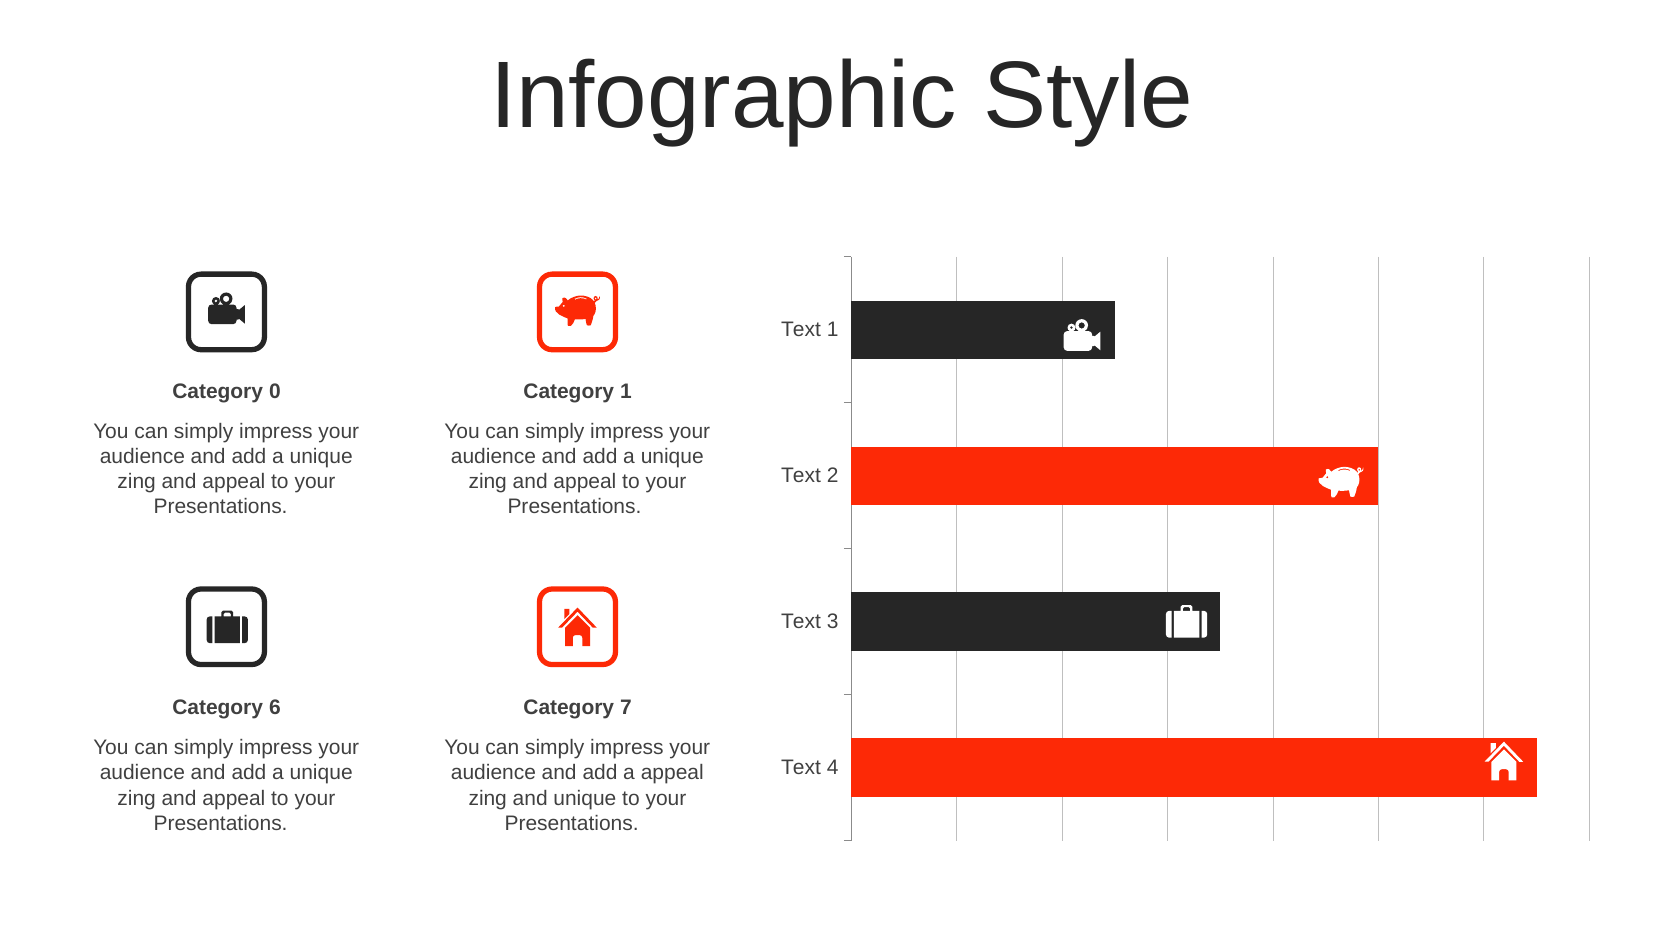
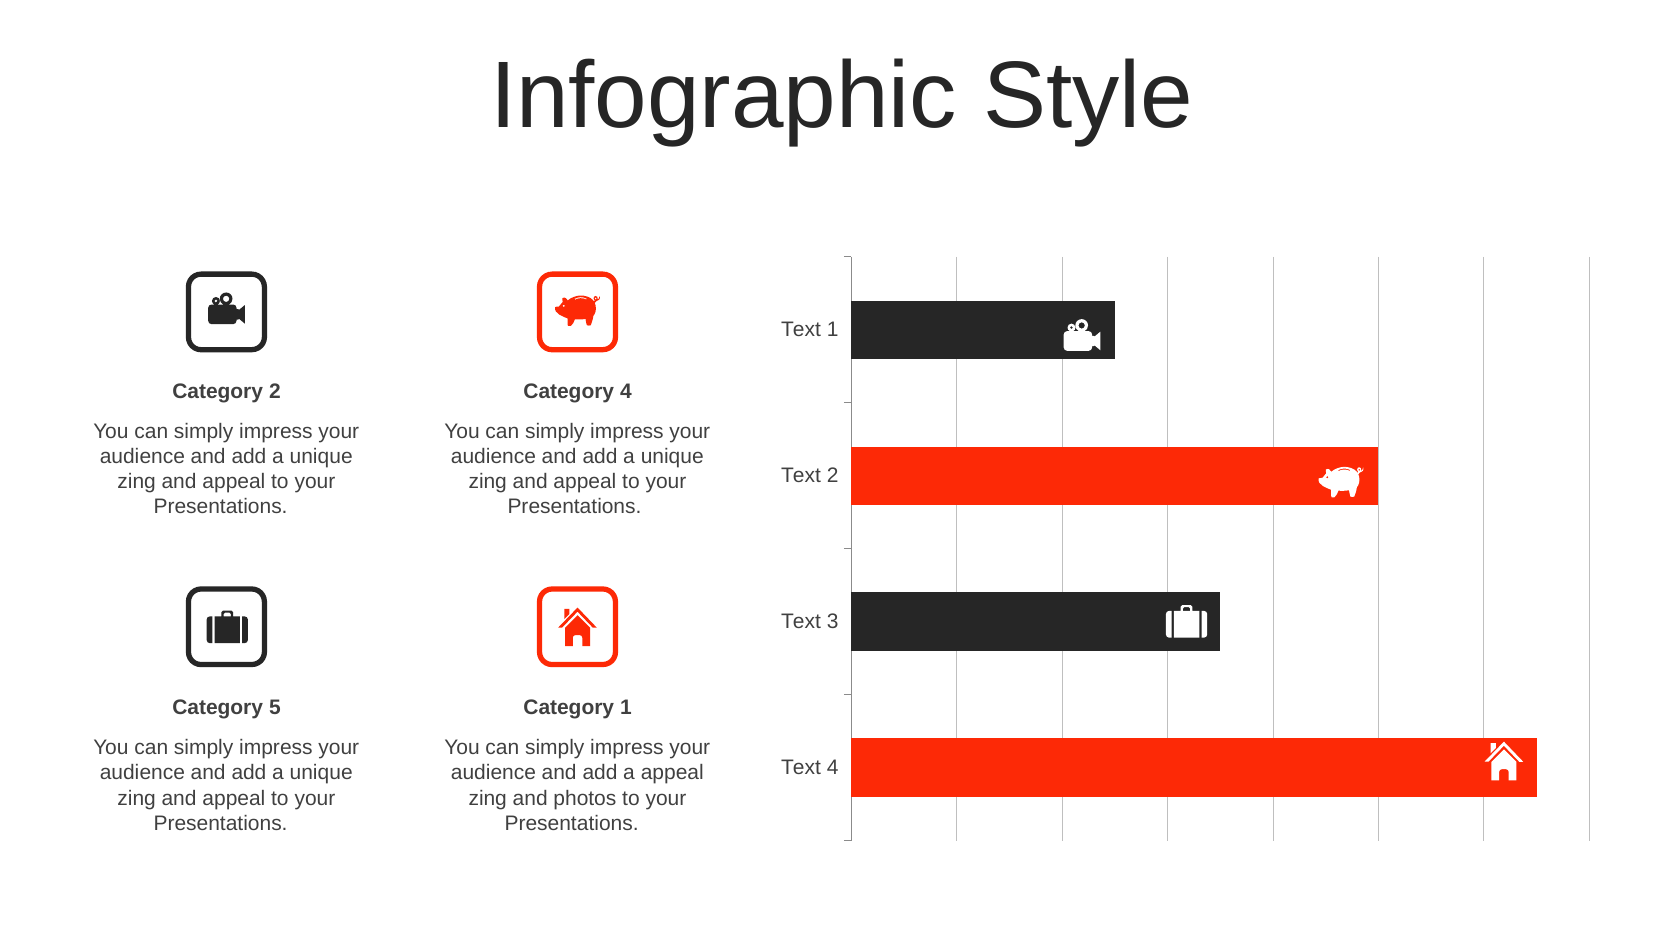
Category 0: 0 -> 2 (275, 391)
Category 1: 1 -> 4 (626, 391)
6: 6 -> 5 (275, 708)
Category 7: 7 -> 1 (626, 708)
and unique: unique -> photos (585, 798)
